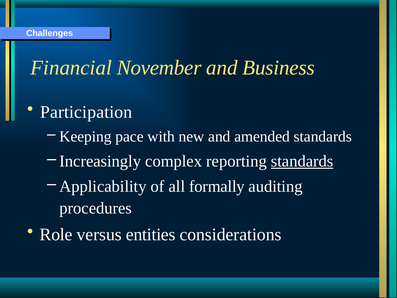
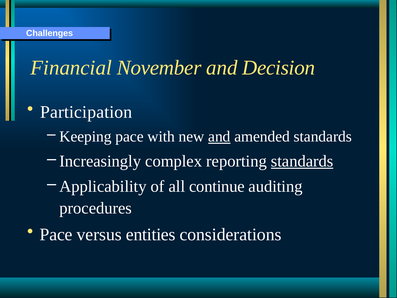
Business: Business -> Decision (279, 68)
and underline: none -> present (219, 137)
formally: formally -> continue (217, 186)
Role: Role -> Pace (56, 234)
